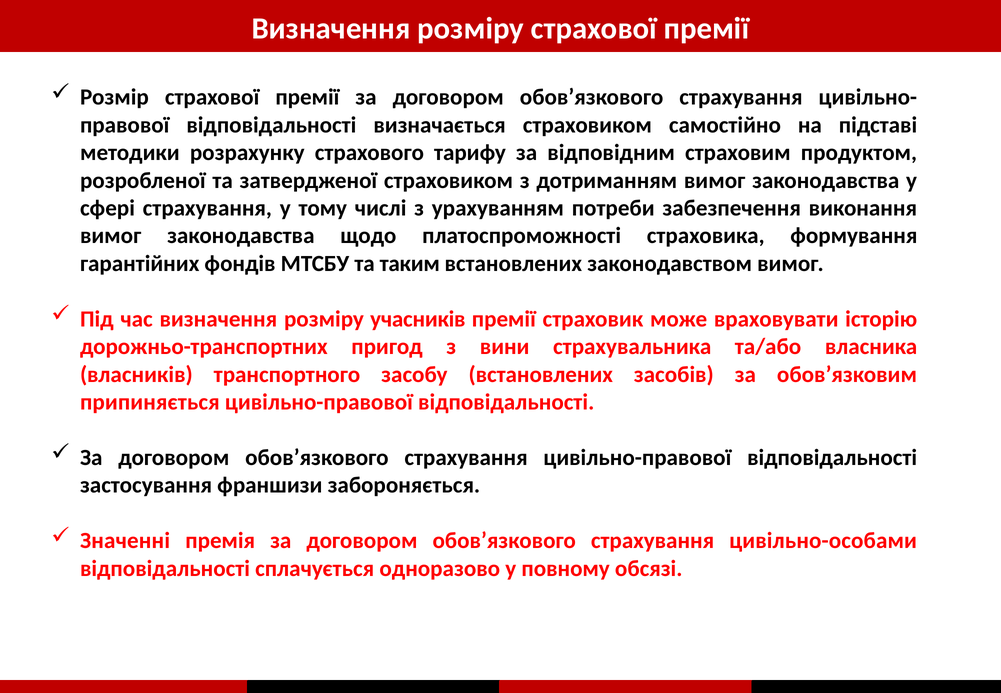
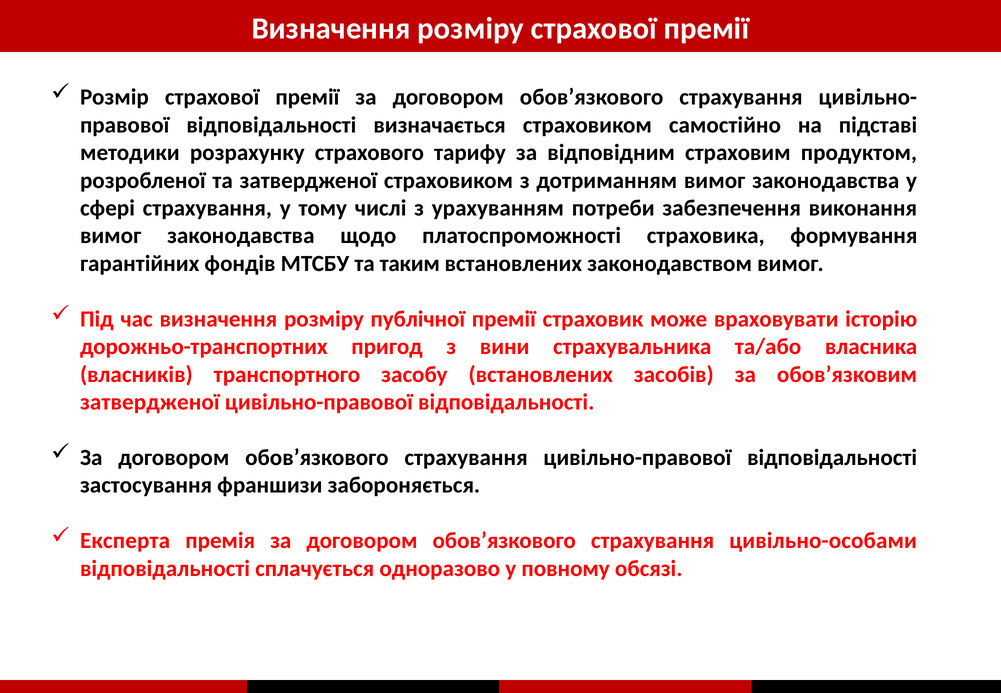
учасників: учасників -> публічної (418, 319)
припиняється: припиняється -> затвердженої (150, 402)
Значенні: Значенні -> Експерта (125, 541)
